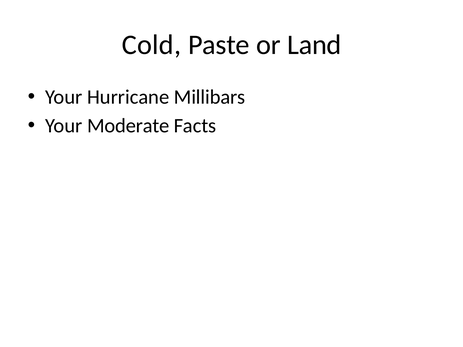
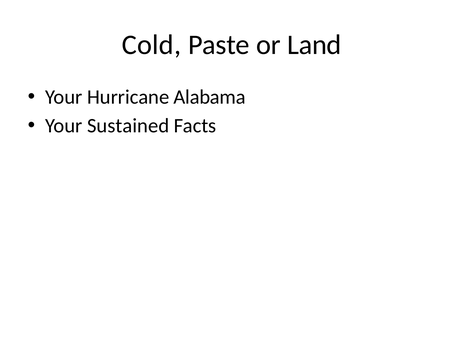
Millibars: Millibars -> Alabama (210, 97)
Moderate: Moderate -> Sustained (128, 126)
